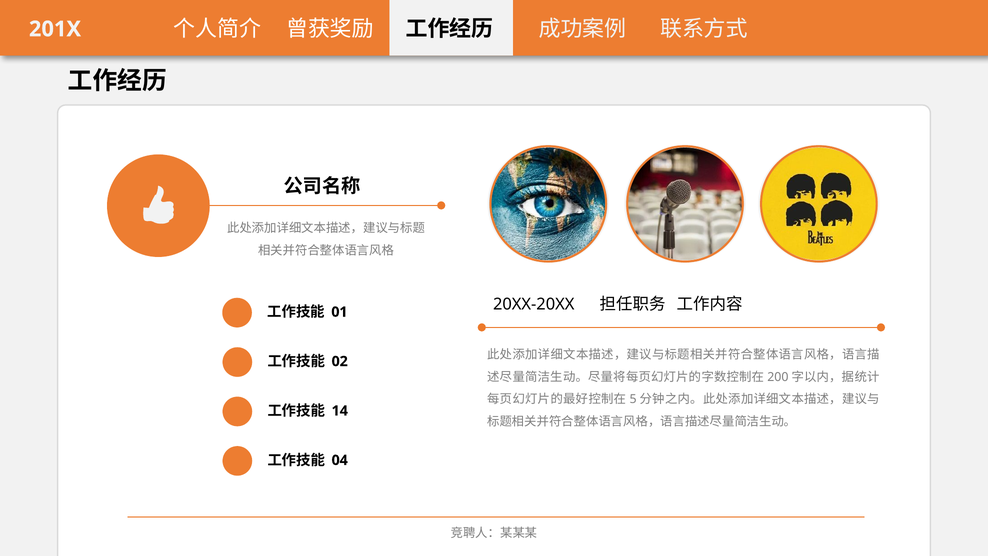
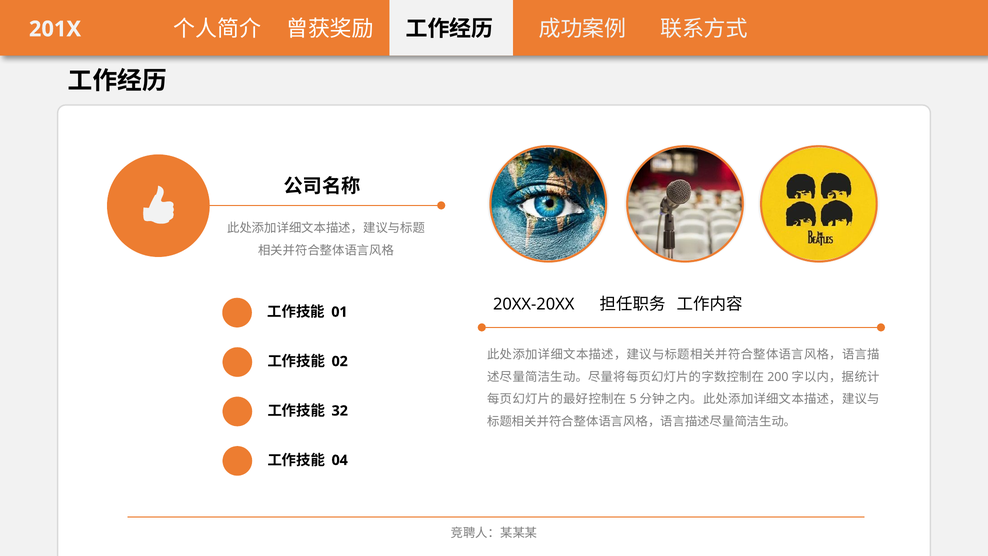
14: 14 -> 32 (340, 411)
